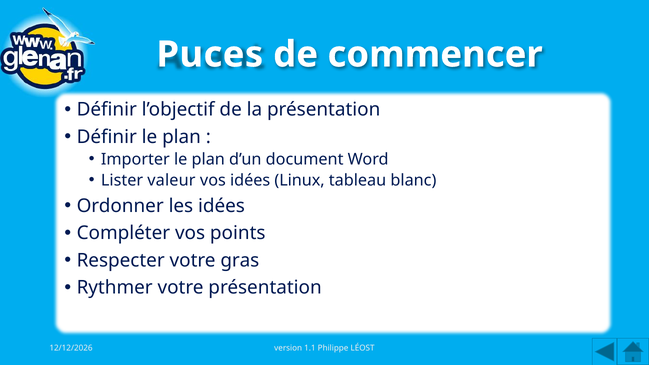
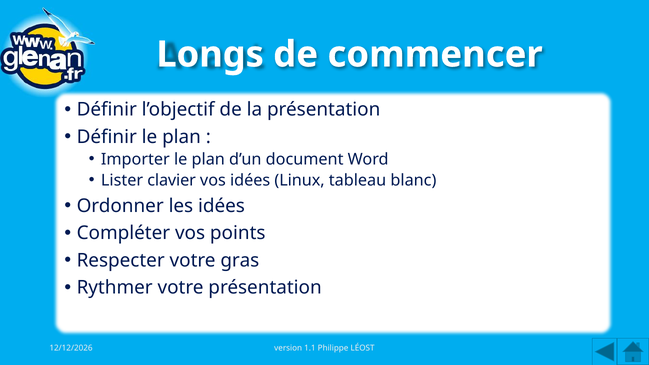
Puces: Puces -> Longs (210, 54)
valeur: valeur -> clavier (172, 180)
